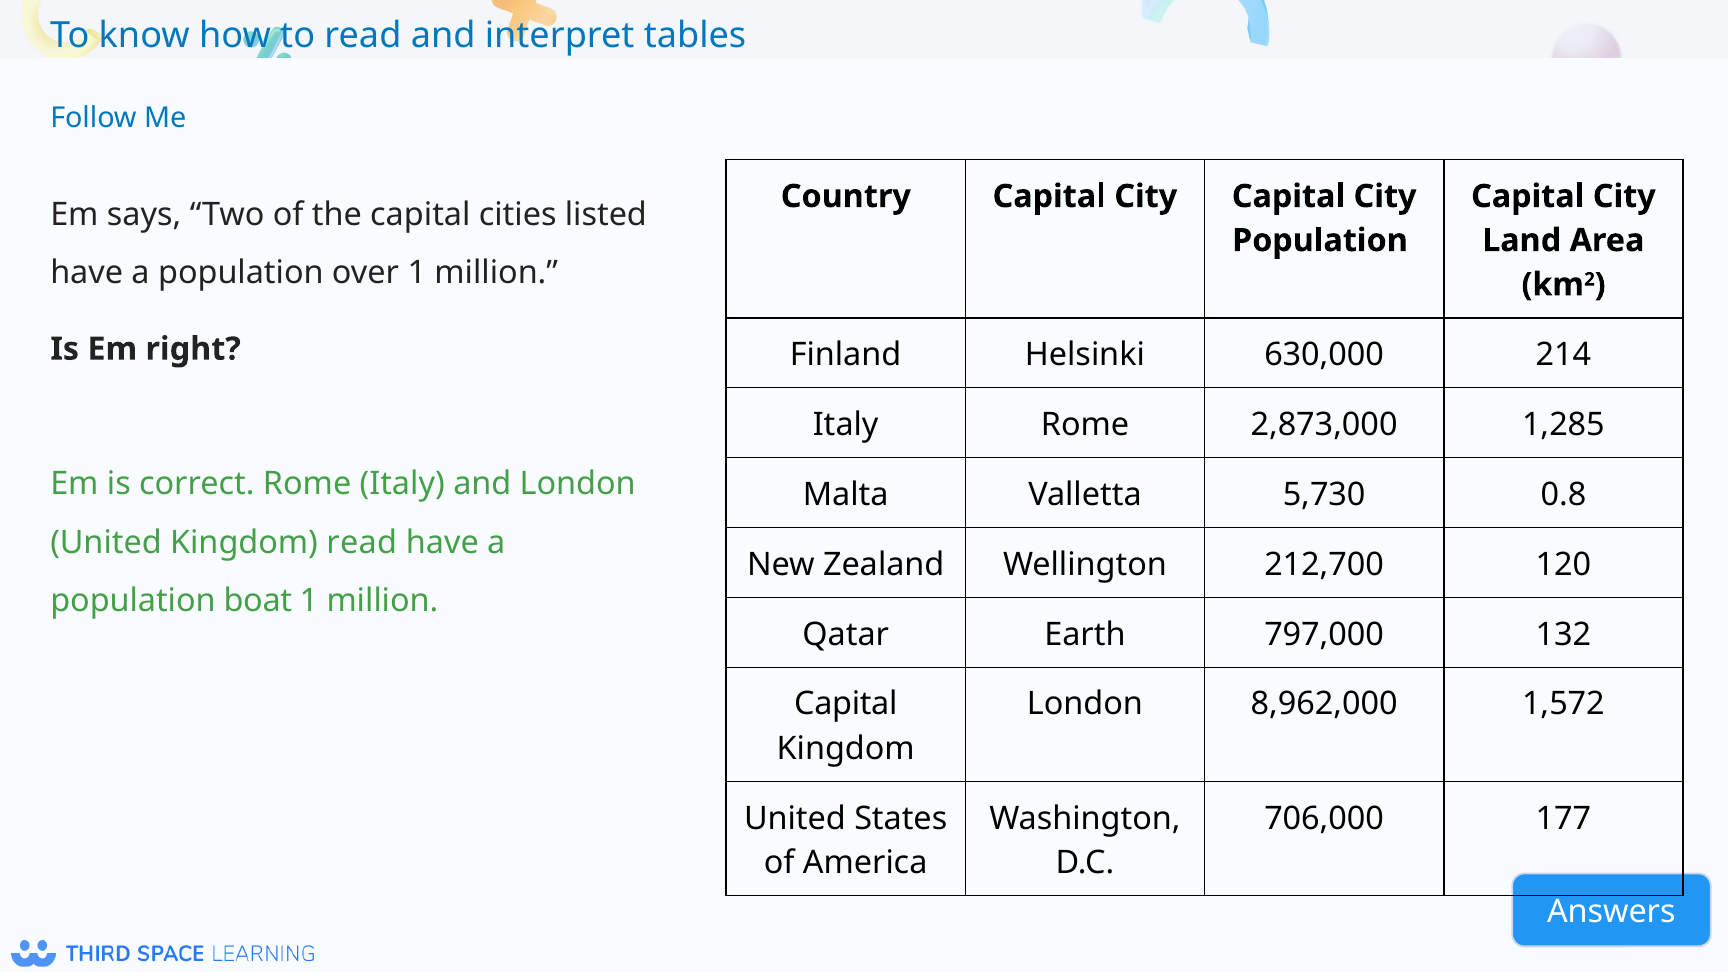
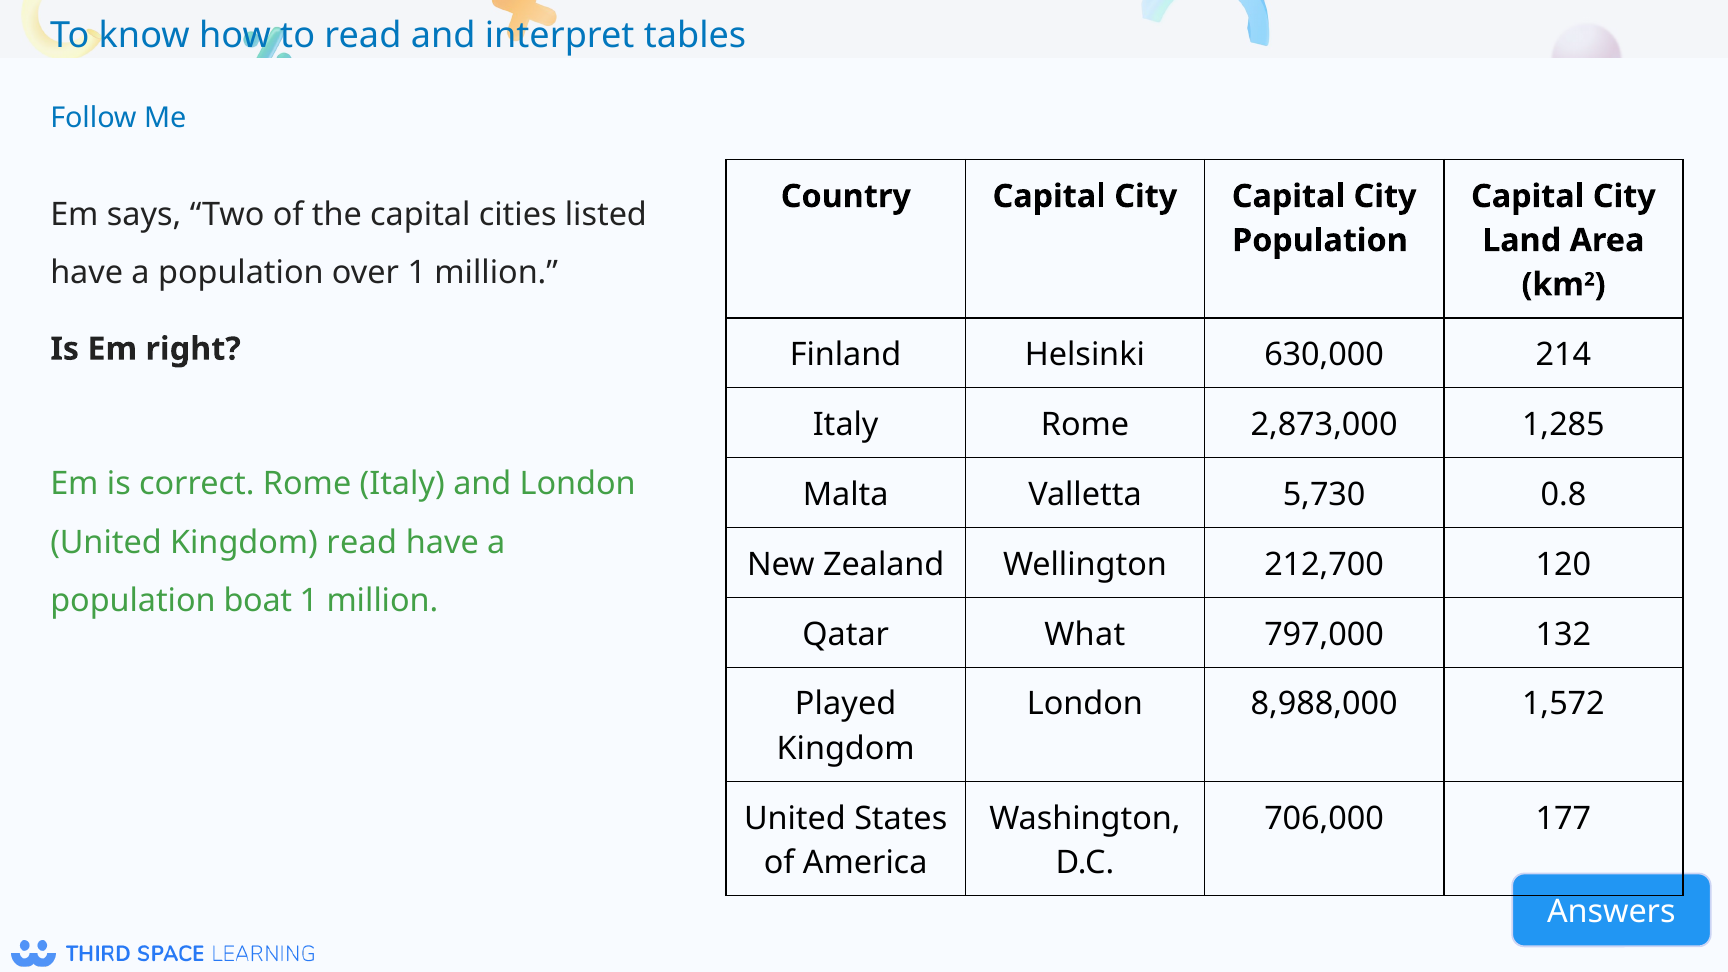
Earth: Earth -> What (1085, 634)
Capital: Capital -> Played (846, 704)
8,962,000: 8,962,000 -> 8,988,000 (1324, 704)
